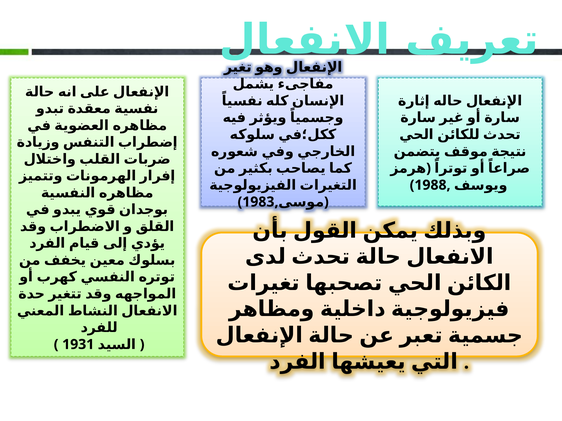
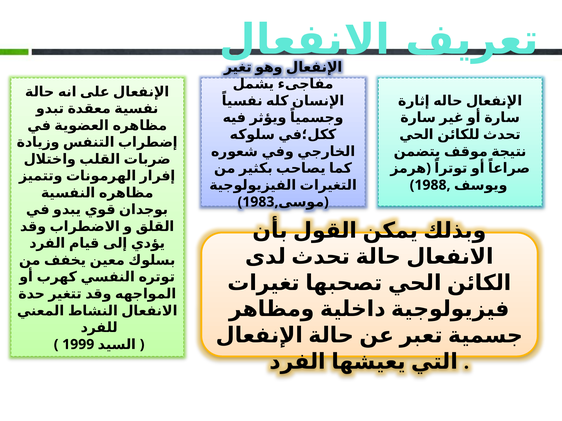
1931: 1931 -> 1999 (78, 345)
